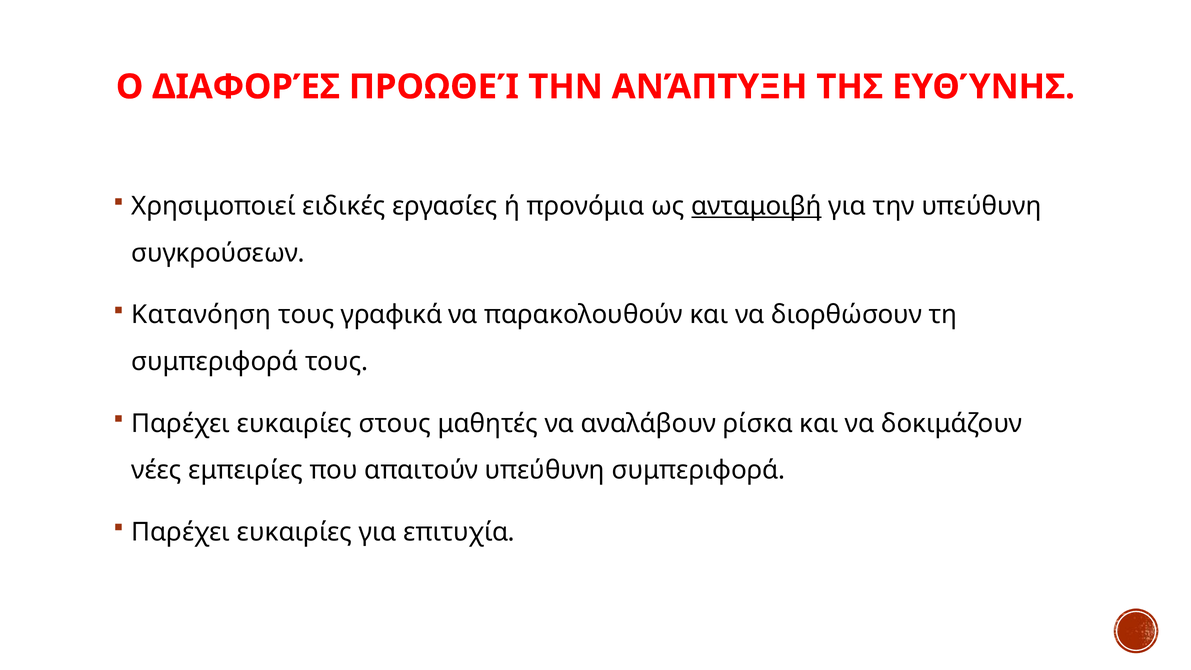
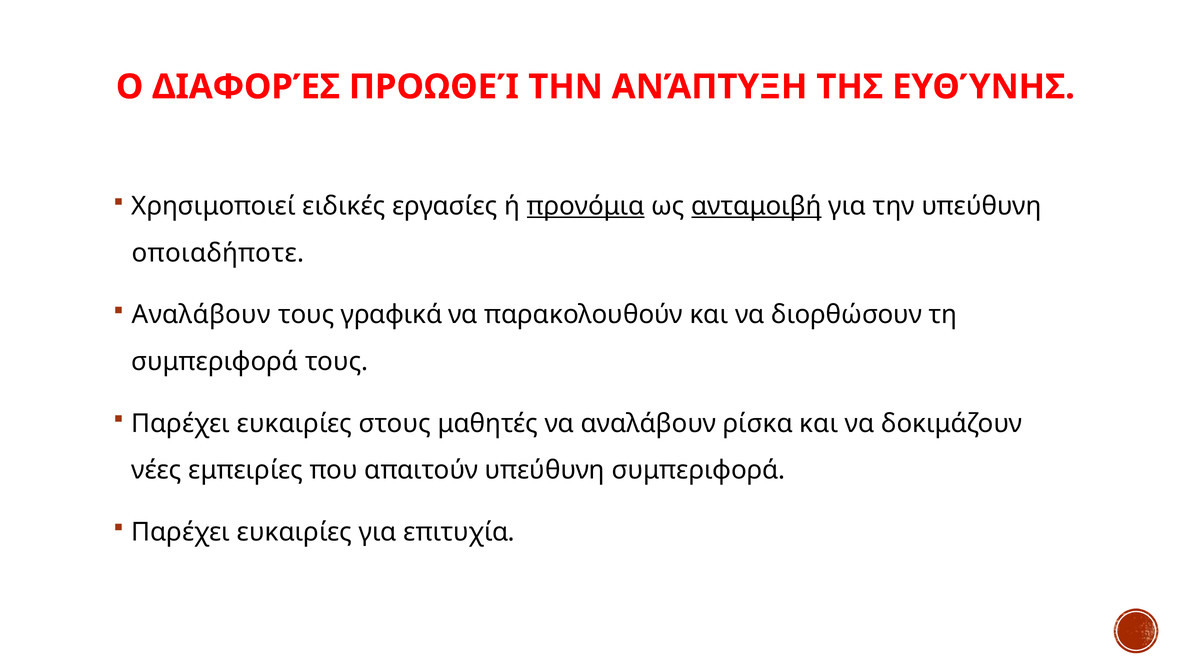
προνόμια underline: none -> present (586, 206)
συγκρούσεων: συγκρούσεων -> οποιαδήποτε (218, 253)
Κατανόηση: Κατανόηση -> Αναλάβουν (201, 315)
